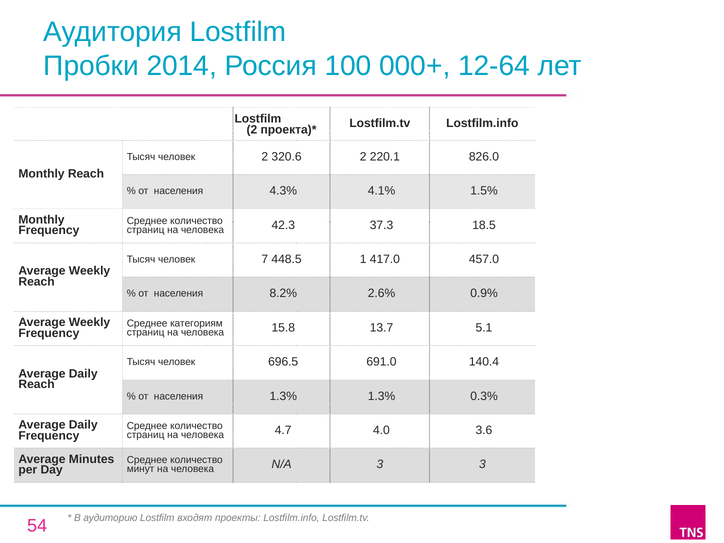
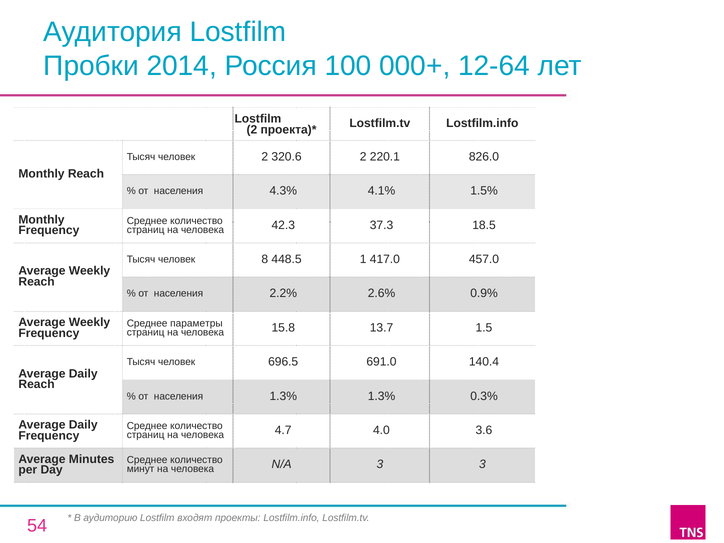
7: 7 -> 8 (265, 259)
8.2%: 8.2% -> 2.2% (283, 293)
категориям: категориям -> параметры (196, 323)
5.1: 5.1 -> 1.5 (484, 328)
